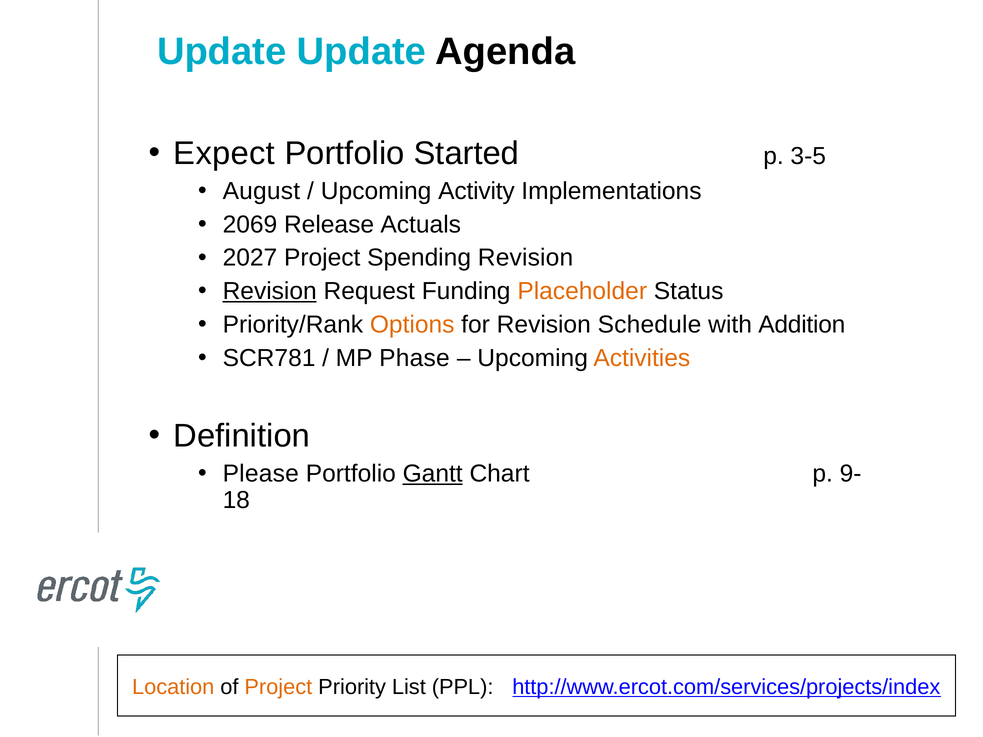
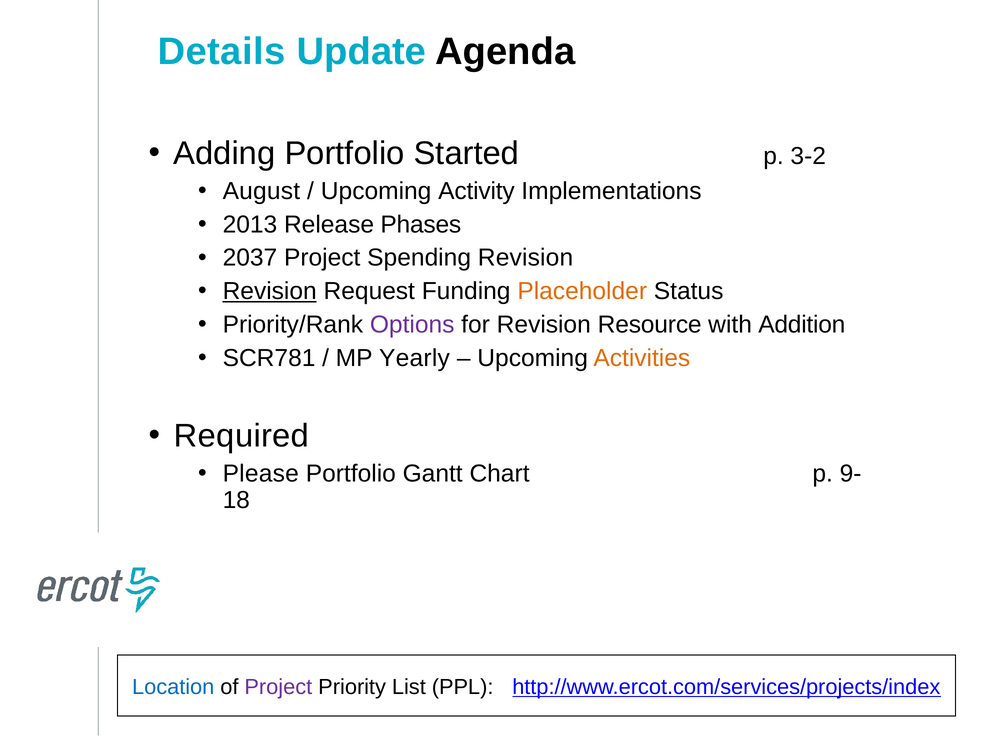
Update: Update -> Details (222, 51)
Expect: Expect -> Adding (224, 153)
3-5: 3-5 -> 3-2 (808, 156)
2069: 2069 -> 2013 (250, 225)
Actuals: Actuals -> Phases (421, 225)
2027: 2027 -> 2037 (250, 258)
Options colour: orange -> purple (412, 325)
Schedule: Schedule -> Resource (650, 325)
Phase: Phase -> Yearly (414, 358)
Definition: Definition -> Required (242, 436)
Gantt underline: present -> none (433, 474)
Location colour: orange -> blue (173, 687)
Project colour: orange -> purple (278, 687)
